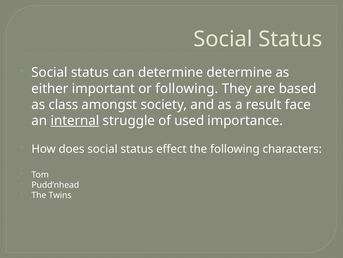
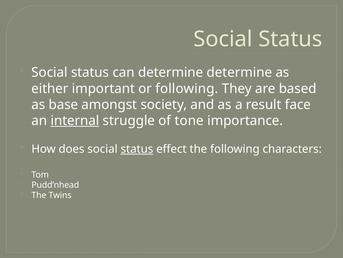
class: class -> base (63, 104)
used: used -> tone (189, 120)
status underline: none -> present (137, 149)
